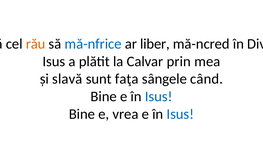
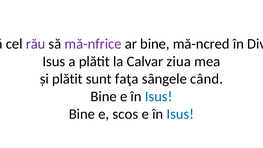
rău colour: orange -> purple (36, 44)
mă-nfrice colour: blue -> purple (93, 44)
ar liber: liber -> bine (155, 44)
prin: prin -> ziua (179, 61)
și slavă: slavă -> plătit (67, 79)
vrea: vrea -> scos (125, 114)
